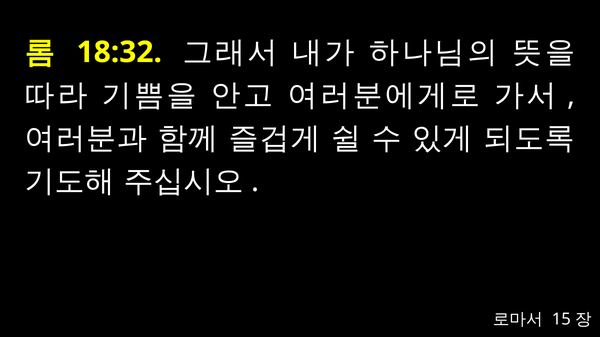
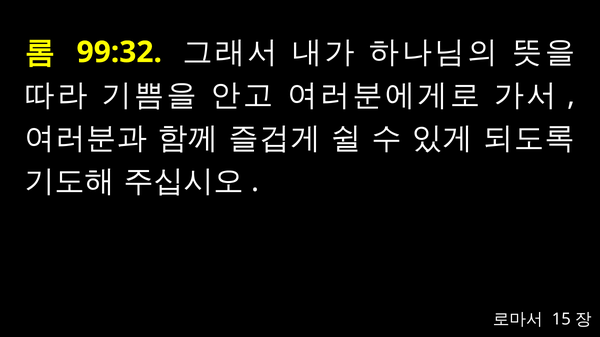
18:32: 18:32 -> 99:32 (119, 52)
